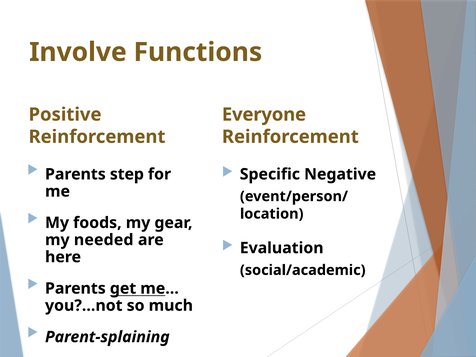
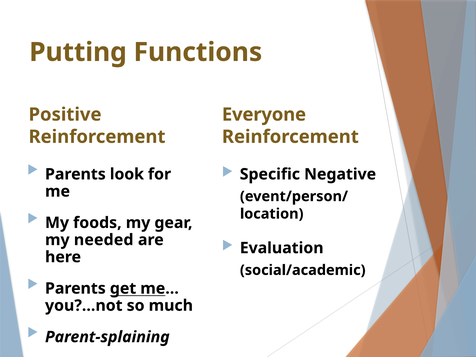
Involve: Involve -> Putting (78, 52)
step: step -> look (127, 174)
